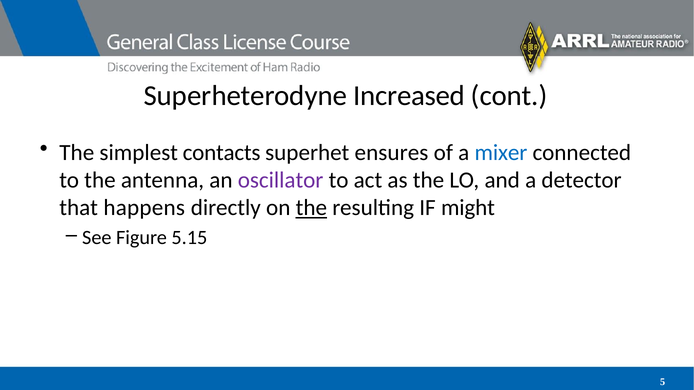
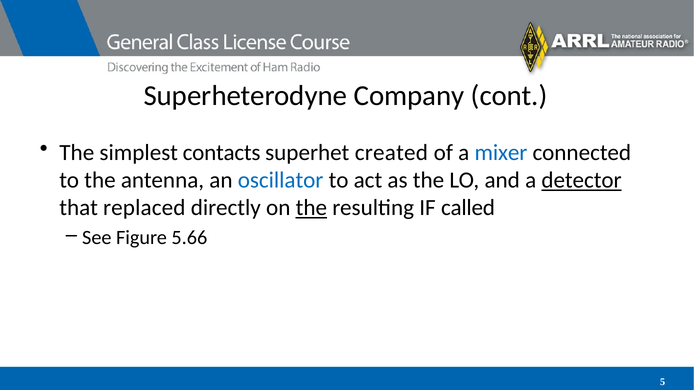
Increased: Increased -> Company (409, 96)
ensures: ensures -> created (391, 153)
oscillator colour: purple -> blue (281, 180)
detector underline: none -> present (582, 180)
happens: happens -> replaced (144, 208)
might: might -> called (468, 208)
5.15: 5.15 -> 5.66 (189, 238)
